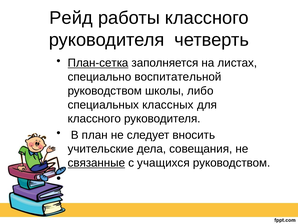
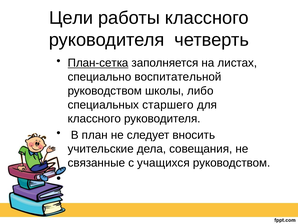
Рейд: Рейд -> Цели (71, 18)
классных: классных -> старшего (168, 105)
связанные underline: present -> none (96, 163)
